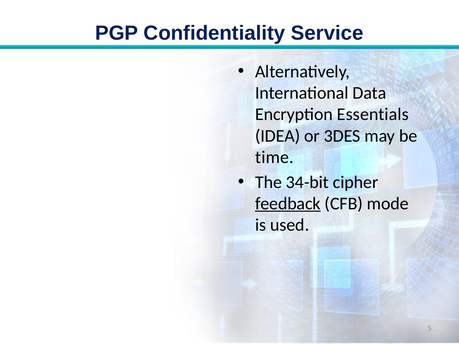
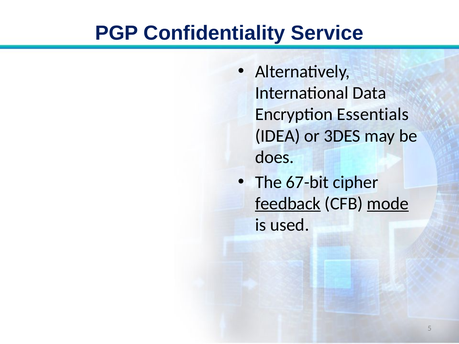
time: time -> does (275, 157)
34-bit: 34-bit -> 67-bit (307, 182)
mode underline: none -> present (388, 204)
